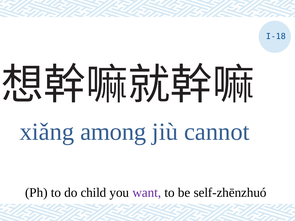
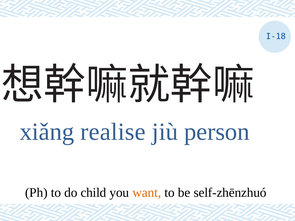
among: among -> realise (113, 132)
cannot: cannot -> person (217, 132)
want colour: purple -> orange (147, 193)
